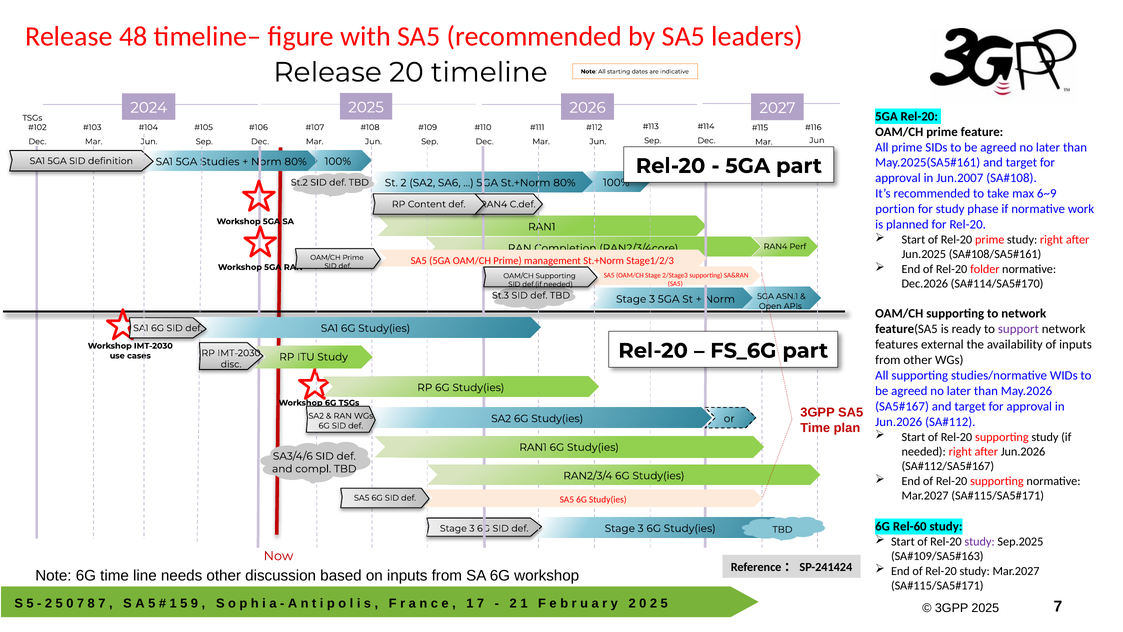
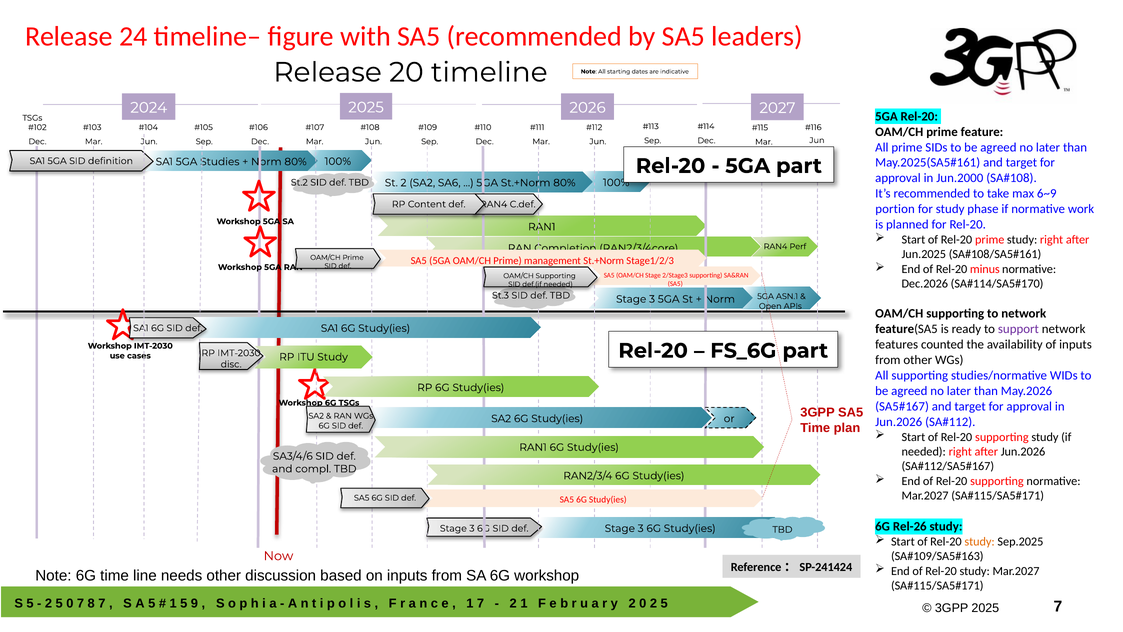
48: 48 -> 24 (133, 36)
Jun.2007: Jun.2007 -> Jun.2000 (960, 178)
folder: folder -> minus (985, 269)
external: external -> counted (942, 344)
Rel-60: Rel-60 -> Rel-26 (910, 526)
study colour: purple -> orange (980, 541)
